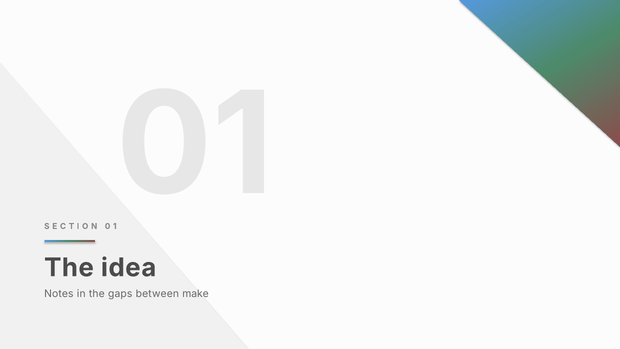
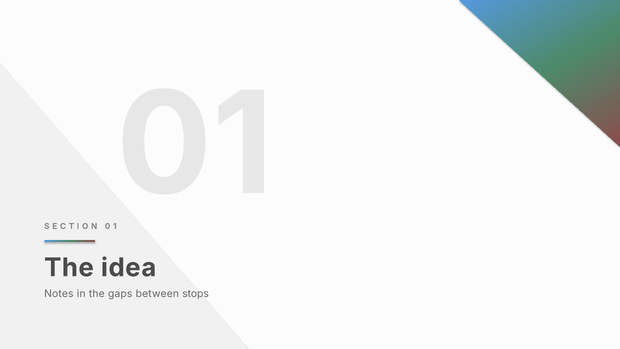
make: make -> stops (196, 294)
